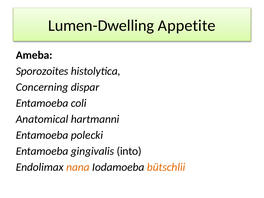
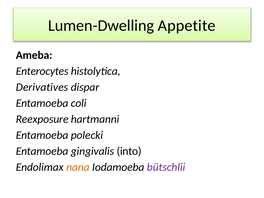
Sporozoites: Sporozoites -> Enterocytes (42, 71)
Concerning: Concerning -> Derivatives (42, 87)
Anatomical: Anatomical -> Reexposure (42, 119)
bütschlii colour: orange -> purple (166, 167)
